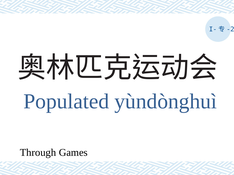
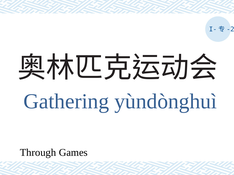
Populated: Populated -> Gathering (66, 102)
